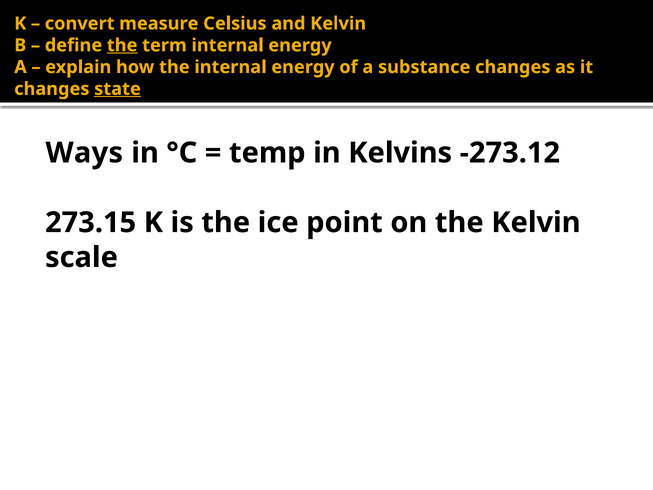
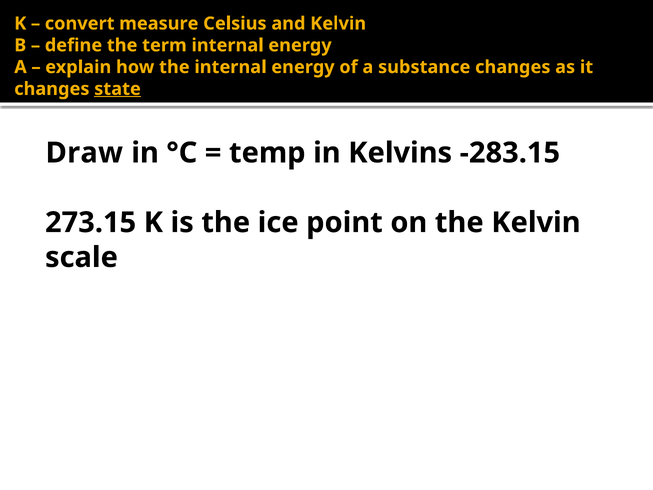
the underline: present -> none (122, 45)
Ways: Ways -> Draw (84, 153)
-273.12: -273.12 -> -283.15 (510, 153)
